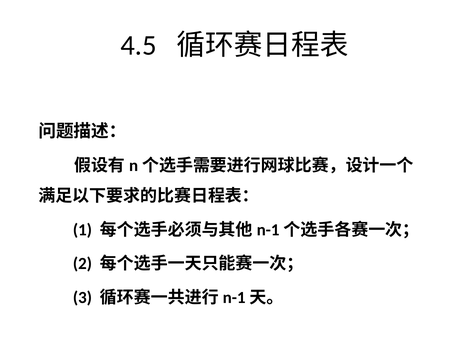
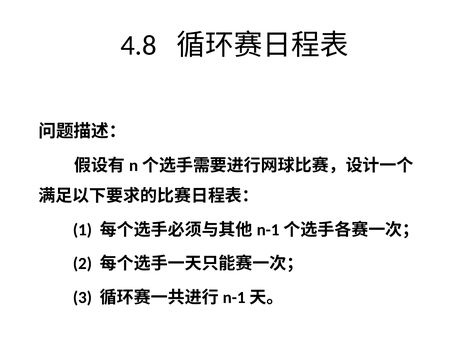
4.5: 4.5 -> 4.8 (138, 45)
